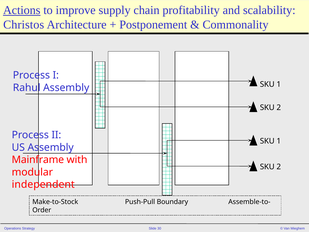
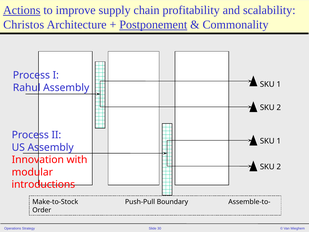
Postponement underline: none -> present (153, 25)
Mainframe: Mainframe -> Innovation (38, 160)
independent: independent -> introductions (43, 184)
